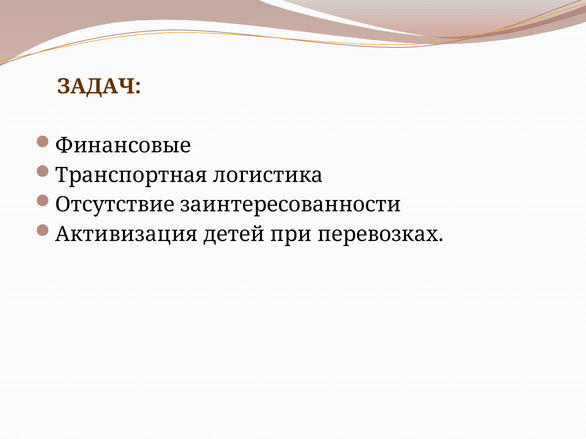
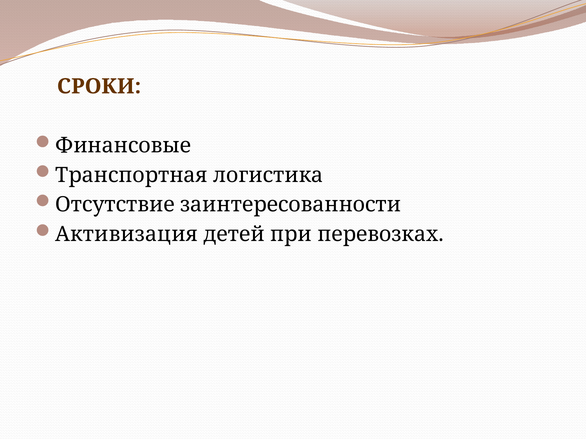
ЗАДАЧ: ЗАДАЧ -> СРОКИ (99, 86)
